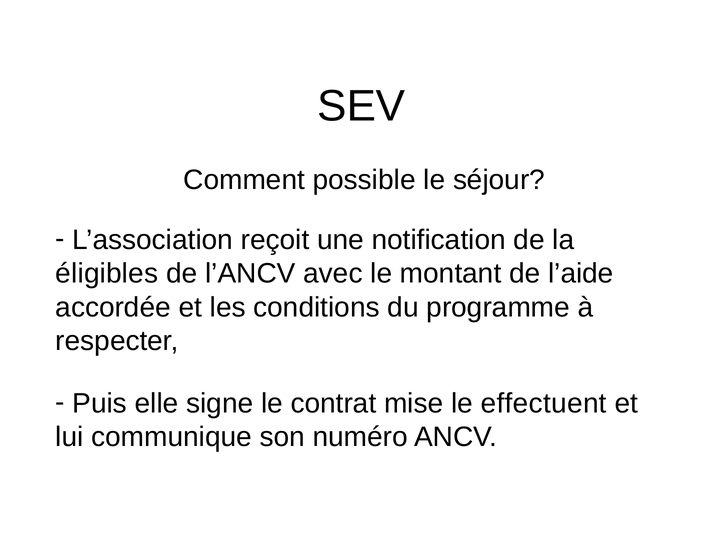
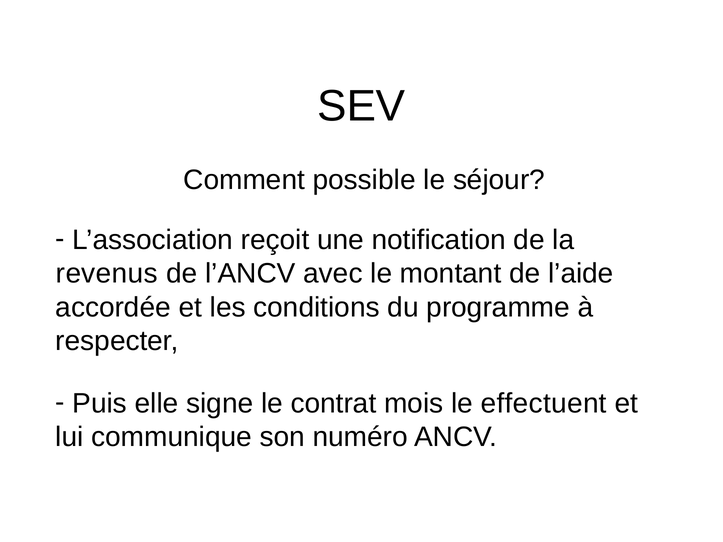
éligibles: éligibles -> revenus (107, 274)
mise: mise -> mois (414, 404)
